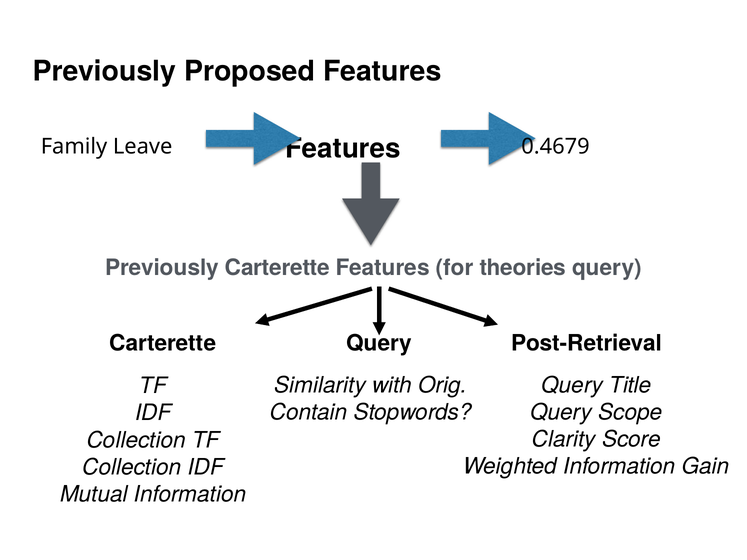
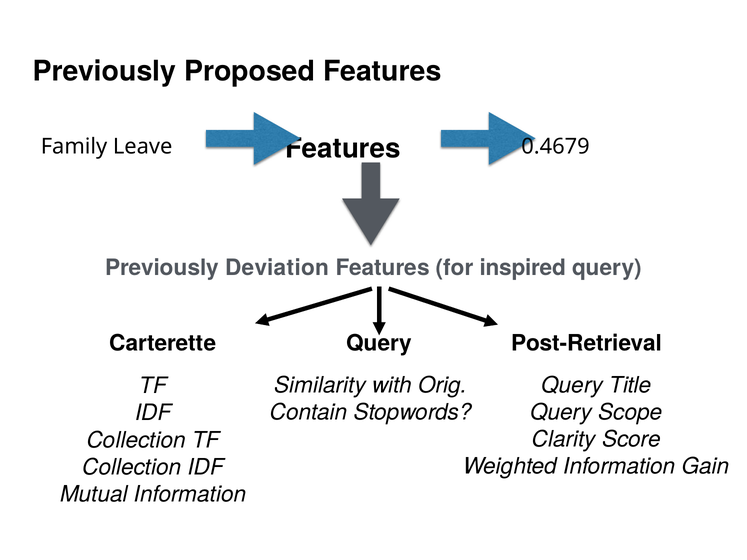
Previously Carterette: Carterette -> Deviation (277, 268)
theories: theories -> inspired (523, 268)
